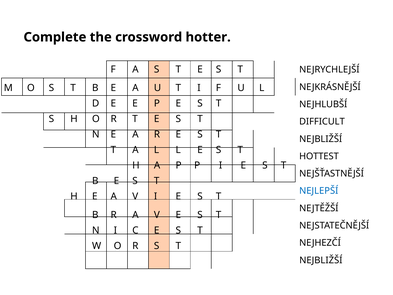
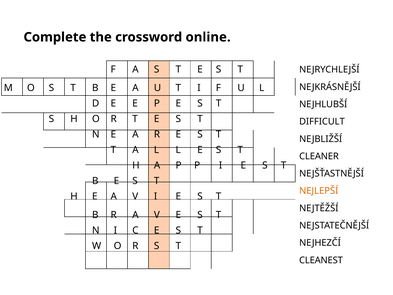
hotter: hotter -> online (208, 37)
HOTTEST: HOTTEST -> CLEANER (319, 156)
NEJLEPŠÍ colour: blue -> orange (319, 191)
NEJBLIŽŠÍ: NEJBLIŽŠÍ -> CLEANEST (321, 260)
